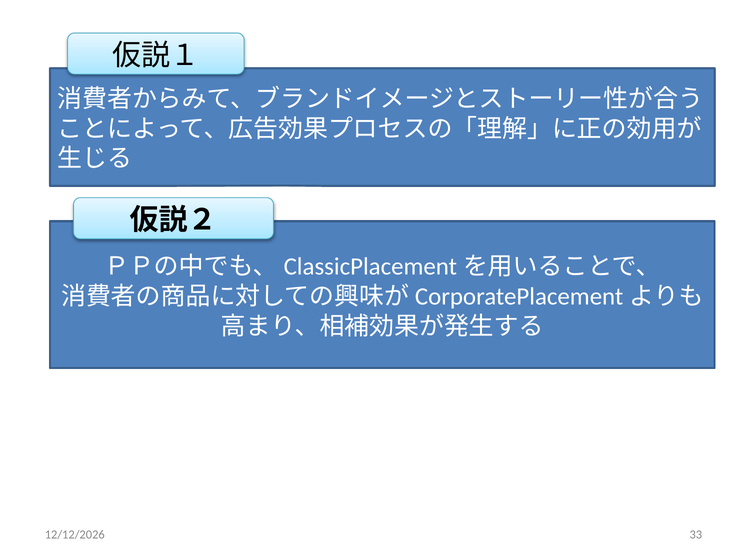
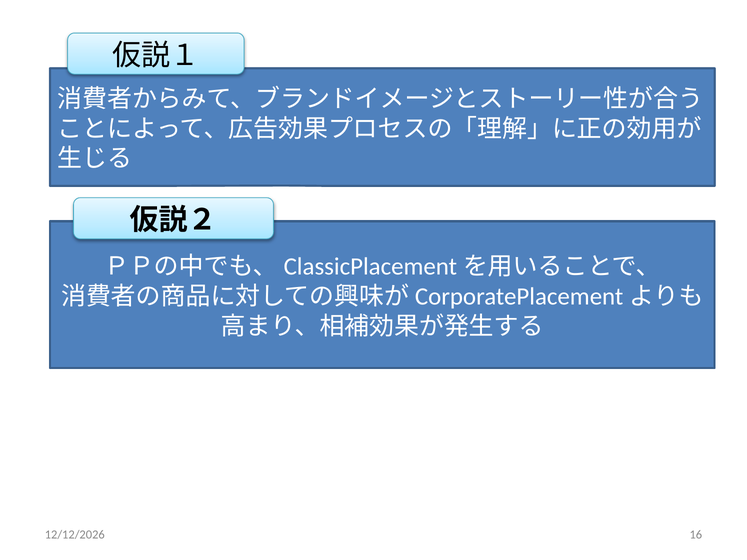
33: 33 -> 16 (696, 535)
